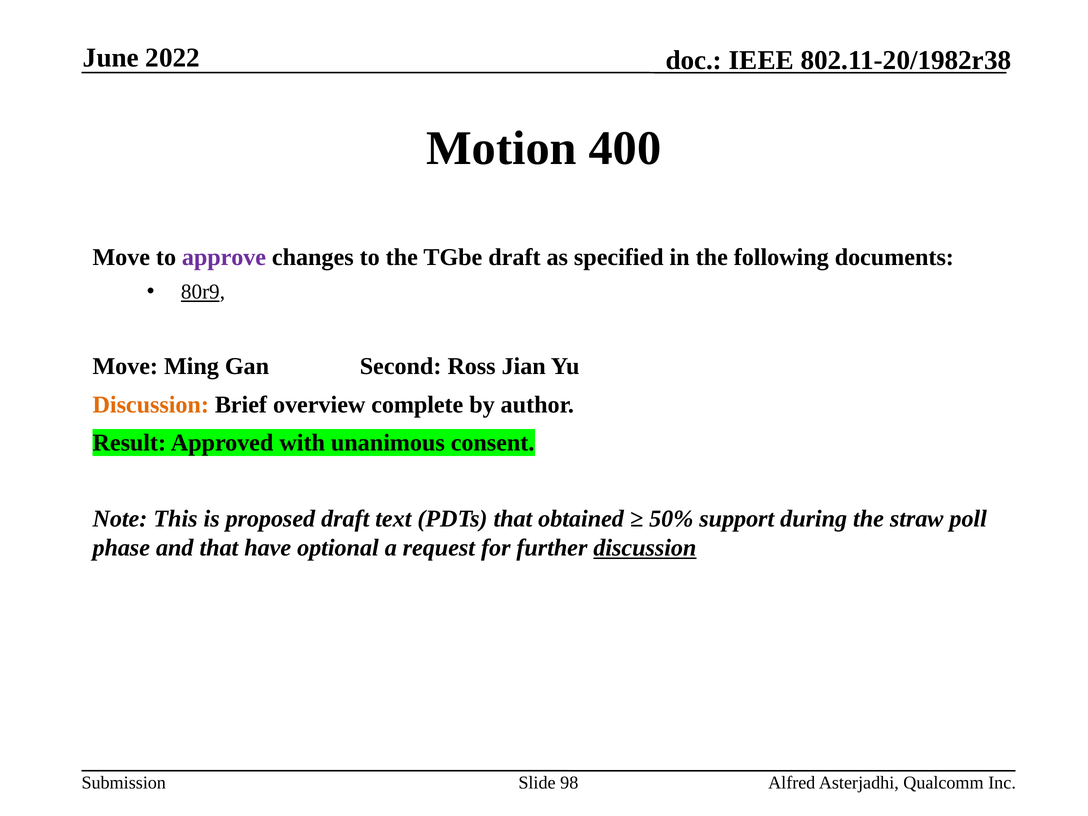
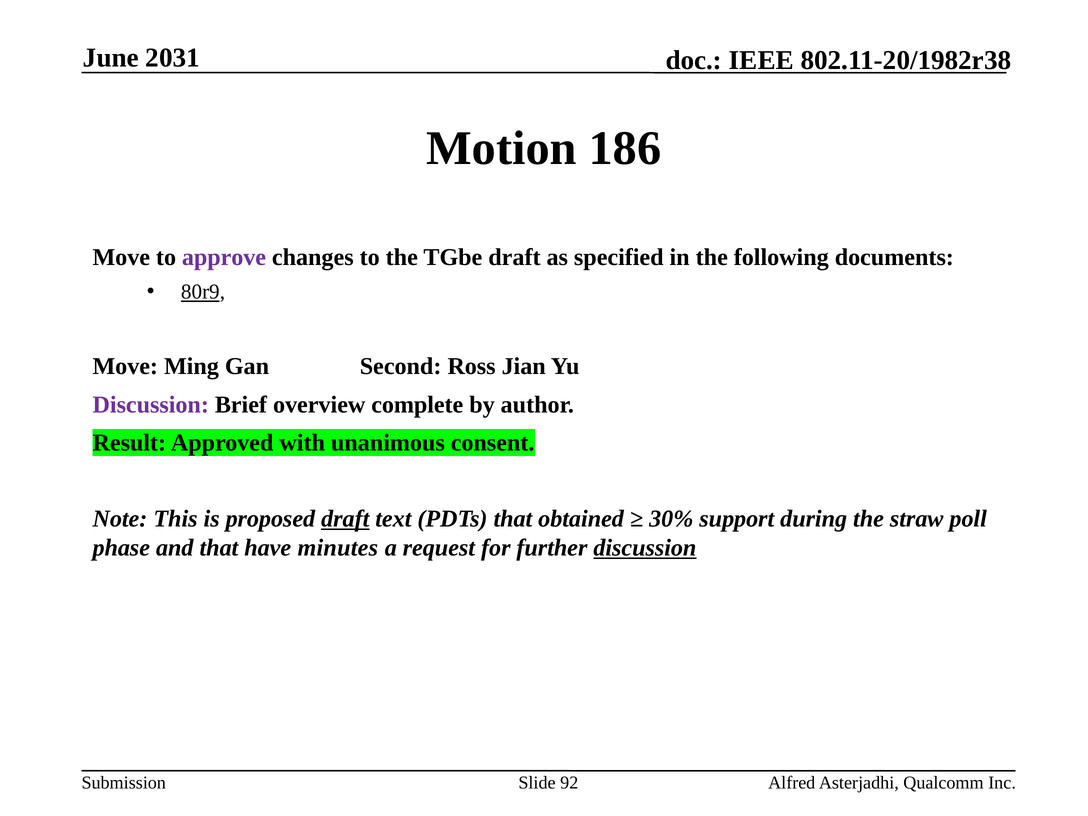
2022: 2022 -> 2031 (173, 58)
400: 400 -> 186 (625, 148)
Discussion colour: orange -> purple (151, 405)
draft underline: none -> present (345, 519)
50%: 50% -> 30% (671, 519)
optional: optional -> minutes (338, 548)
98: 98 -> 92 (569, 783)
